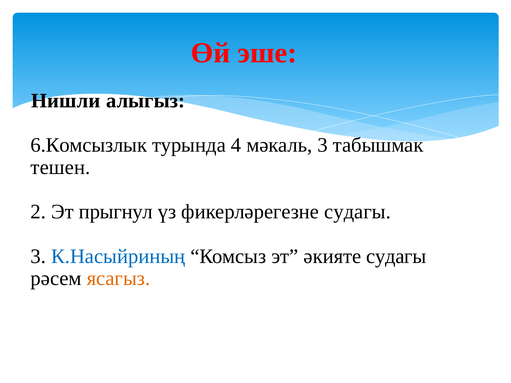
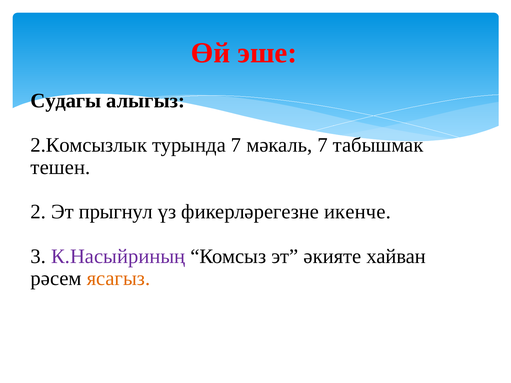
Нишли: Нишли -> Судагы (66, 101)
6.Комсызлык: 6.Комсызлык -> 2.Комсызлык (89, 145)
турында 4: 4 -> 7 (236, 145)
мәкаль 3: 3 -> 7 (323, 145)
фикерләрегезне судагы: судагы -> икенче (358, 212)
К.Насыйриның colour: blue -> purple (118, 256)
әкияте судагы: судагы -> хайван (396, 256)
